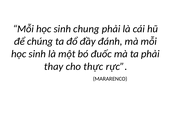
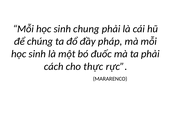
đánh: đánh -> pháp (110, 41)
thay: thay -> cách (54, 67)
